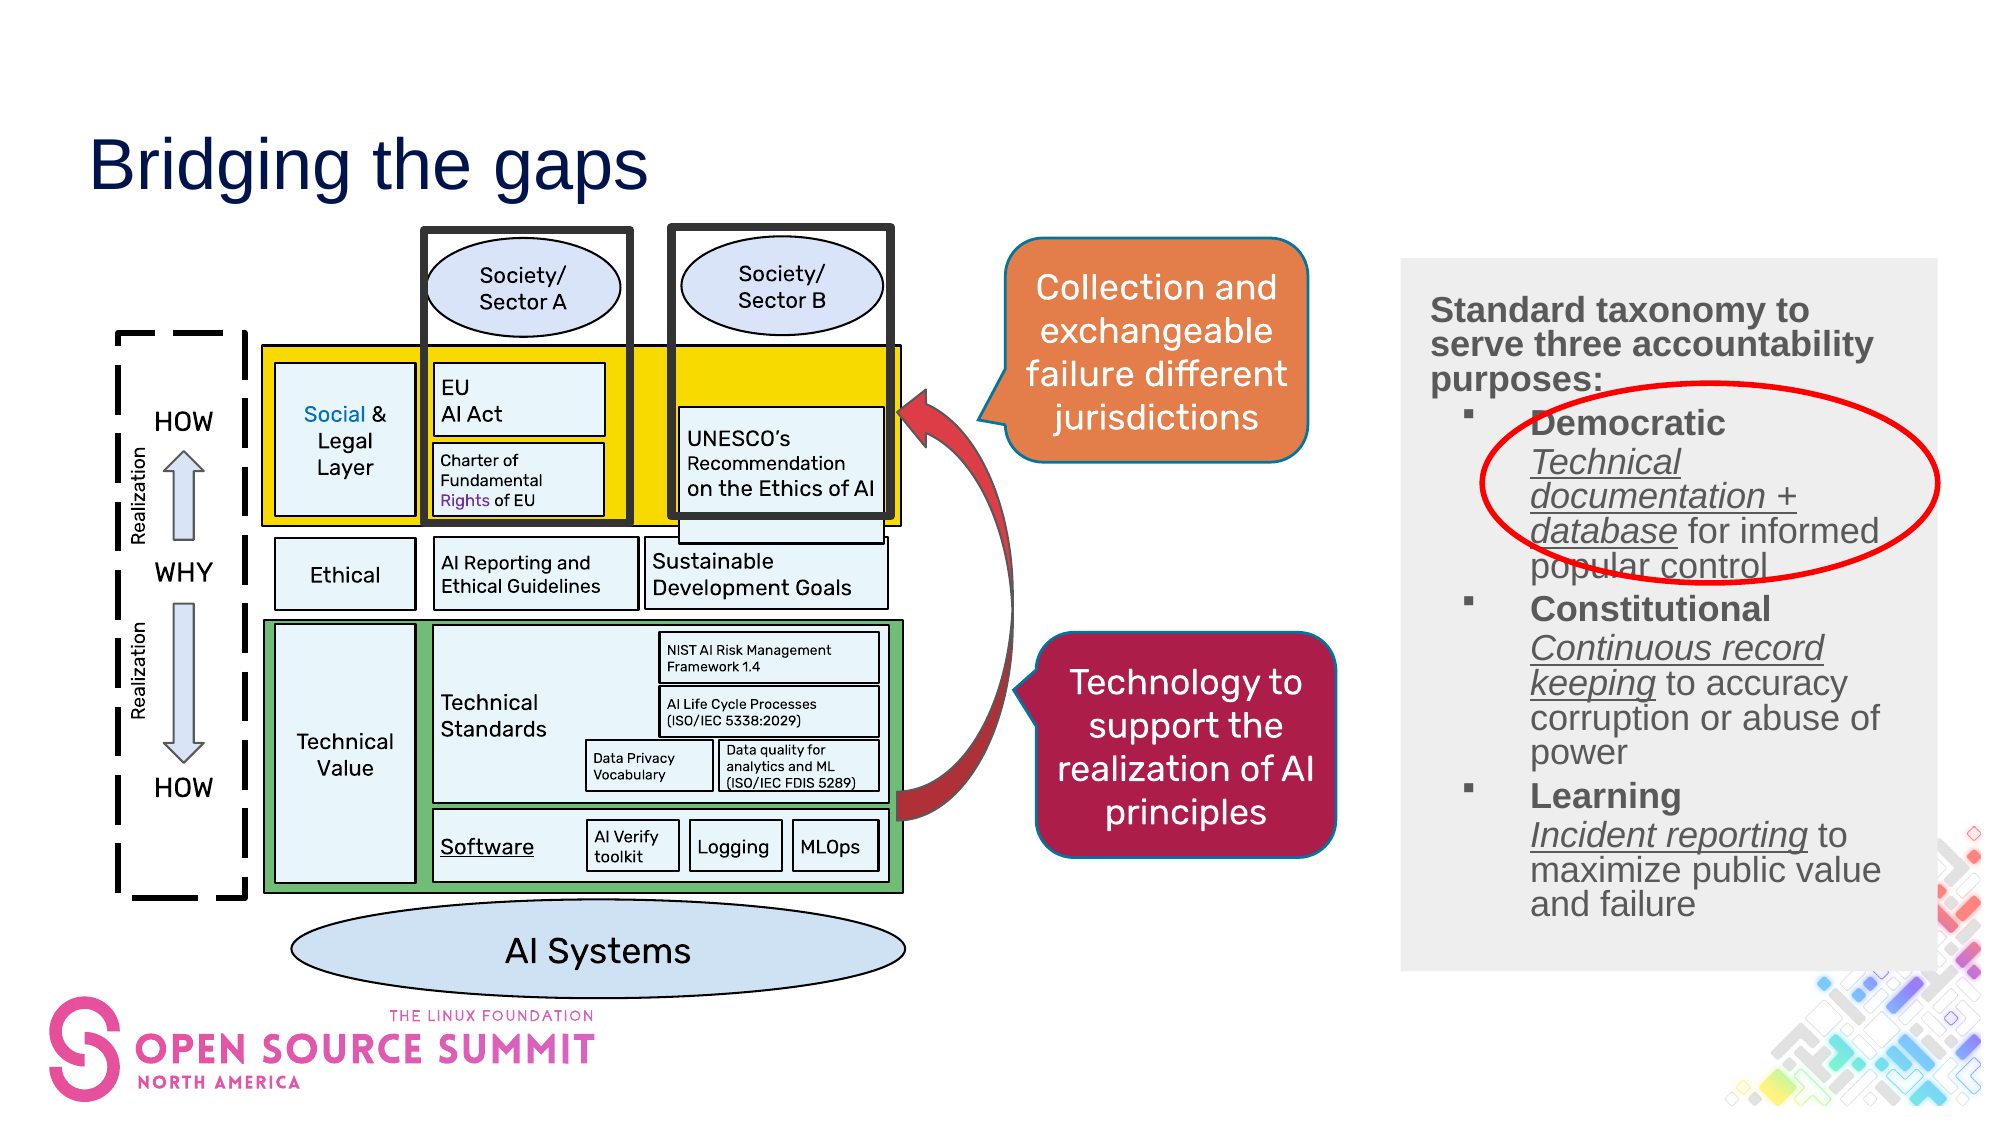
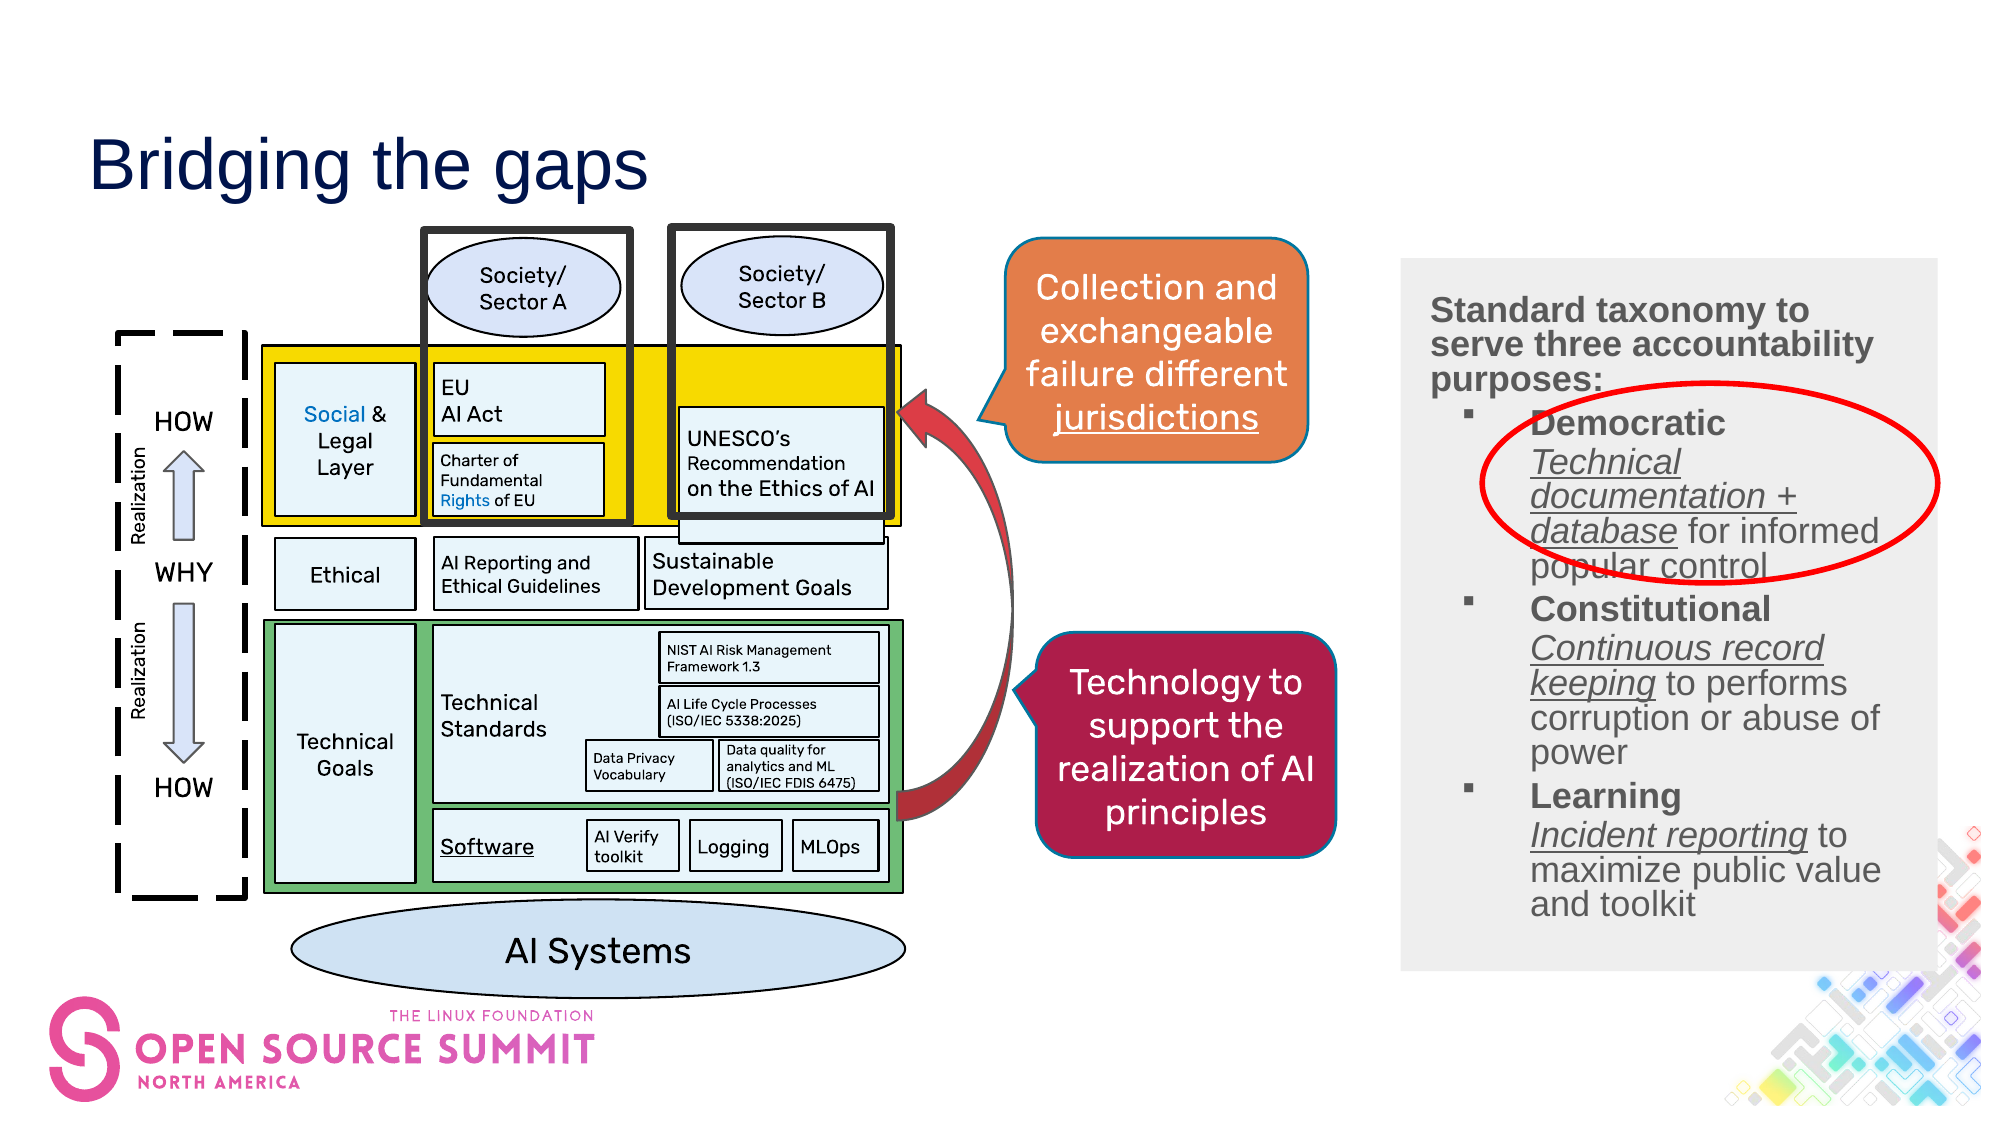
jurisdictions underline: none -> present (1157, 418)
Rights colour: purple -> blue (465, 501)
1.4: 1.4 -> 1.3 (751, 667)
accuracy: accuracy -> performs (1777, 684)
5338:2029: 5338:2029 -> 5338:2025 (763, 721)
Value: Value -> Goals (345, 768)
5289: 5289 -> 6475 (837, 783)
and failure: failure -> toolkit (1648, 905)
